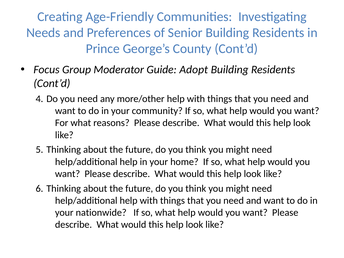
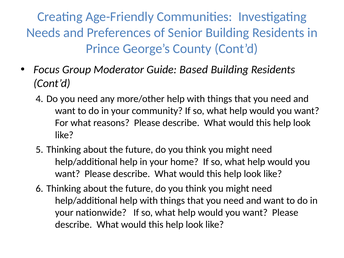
Adopt: Adopt -> Based (194, 70)
